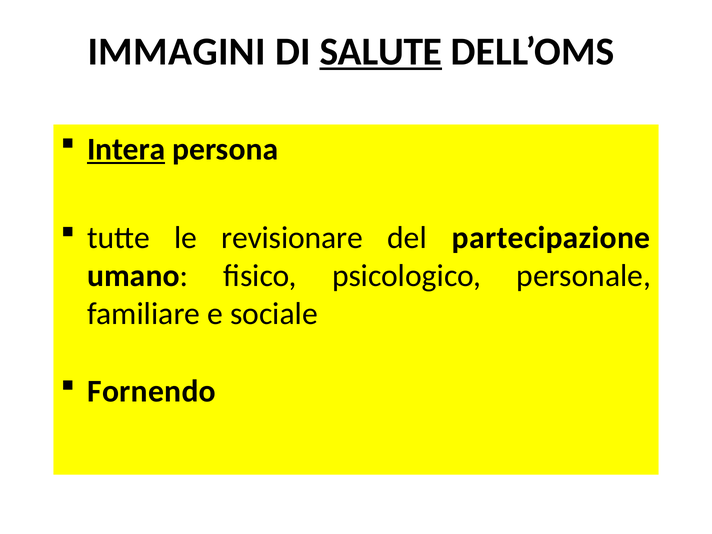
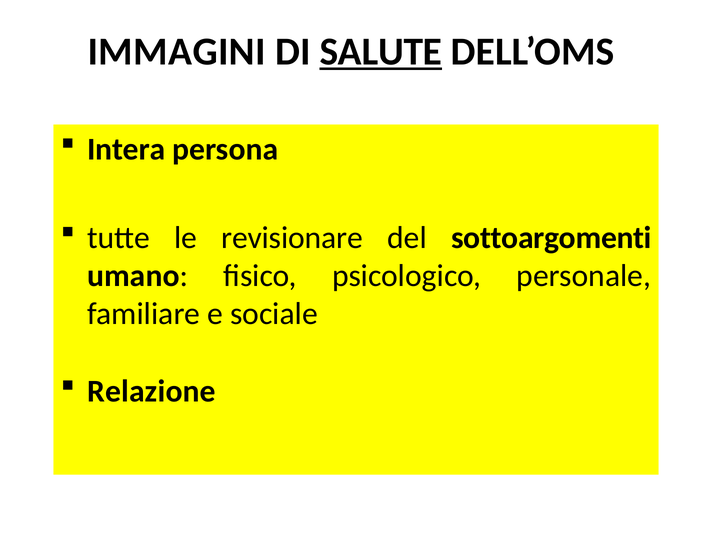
Intera underline: present -> none (126, 149)
partecipazione: partecipazione -> sottoargomenti (551, 238)
Fornendo: Fornendo -> Relazione (152, 392)
